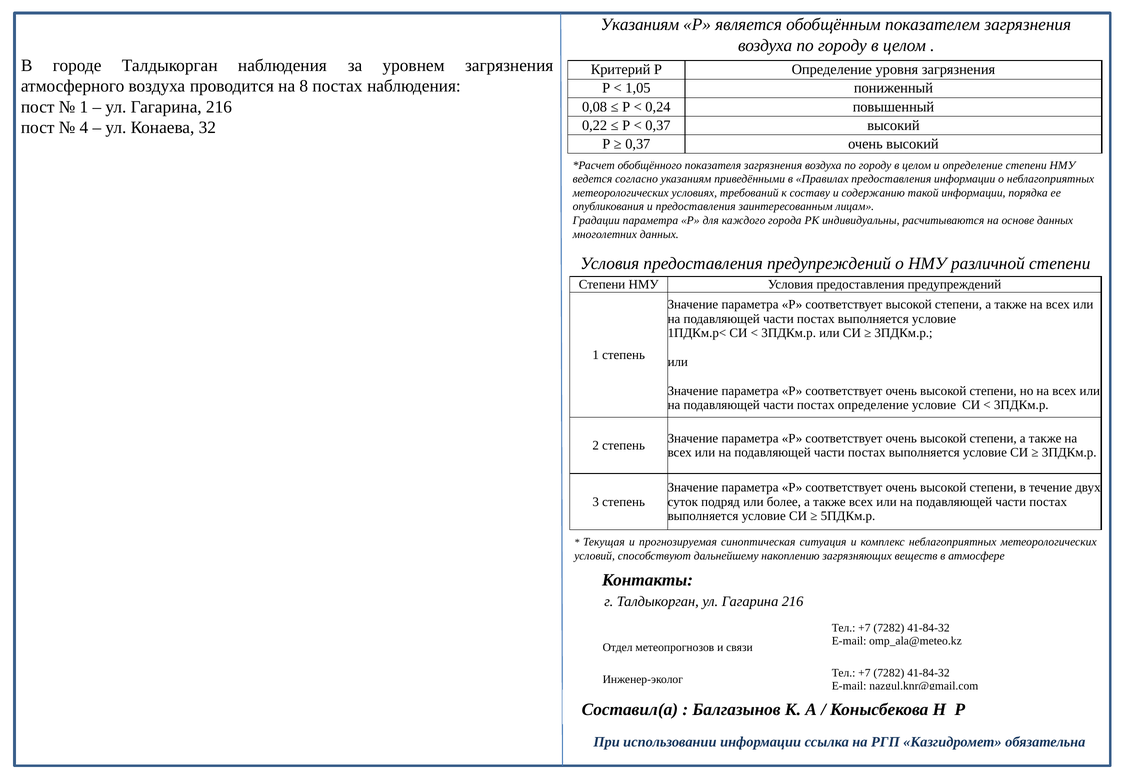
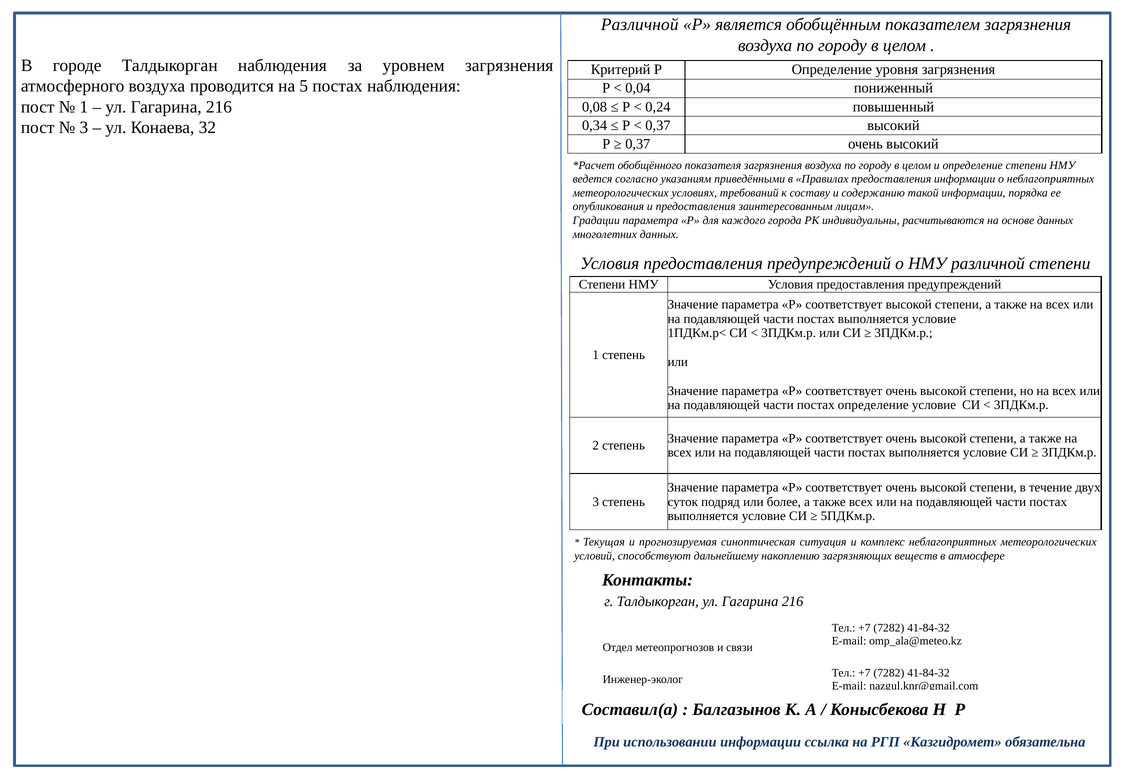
Указаниям: Указаниям -> Различной (640, 25)
8: 8 -> 5 (304, 86)
1,05: 1,05 -> 0,04 (638, 88)
0,22: 0,22 -> 0,34 (595, 125)
4: 4 -> 3 (84, 128)
